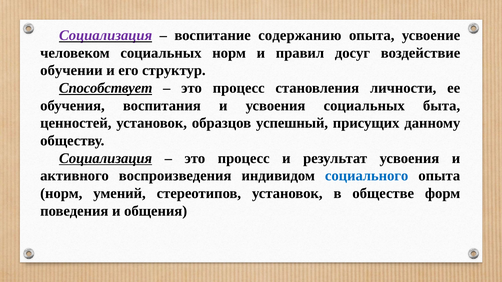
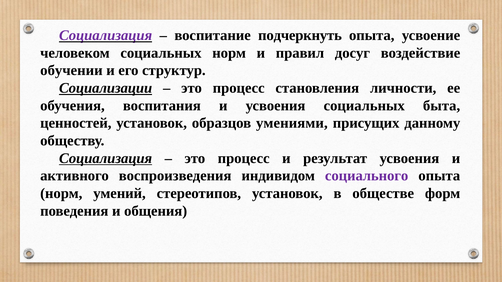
содержанию: содержанию -> подчеркнуть (300, 35)
Способствует: Способствует -> Социализации (106, 88)
успешный: успешный -> умениями (292, 123)
социального colour: blue -> purple (367, 176)
